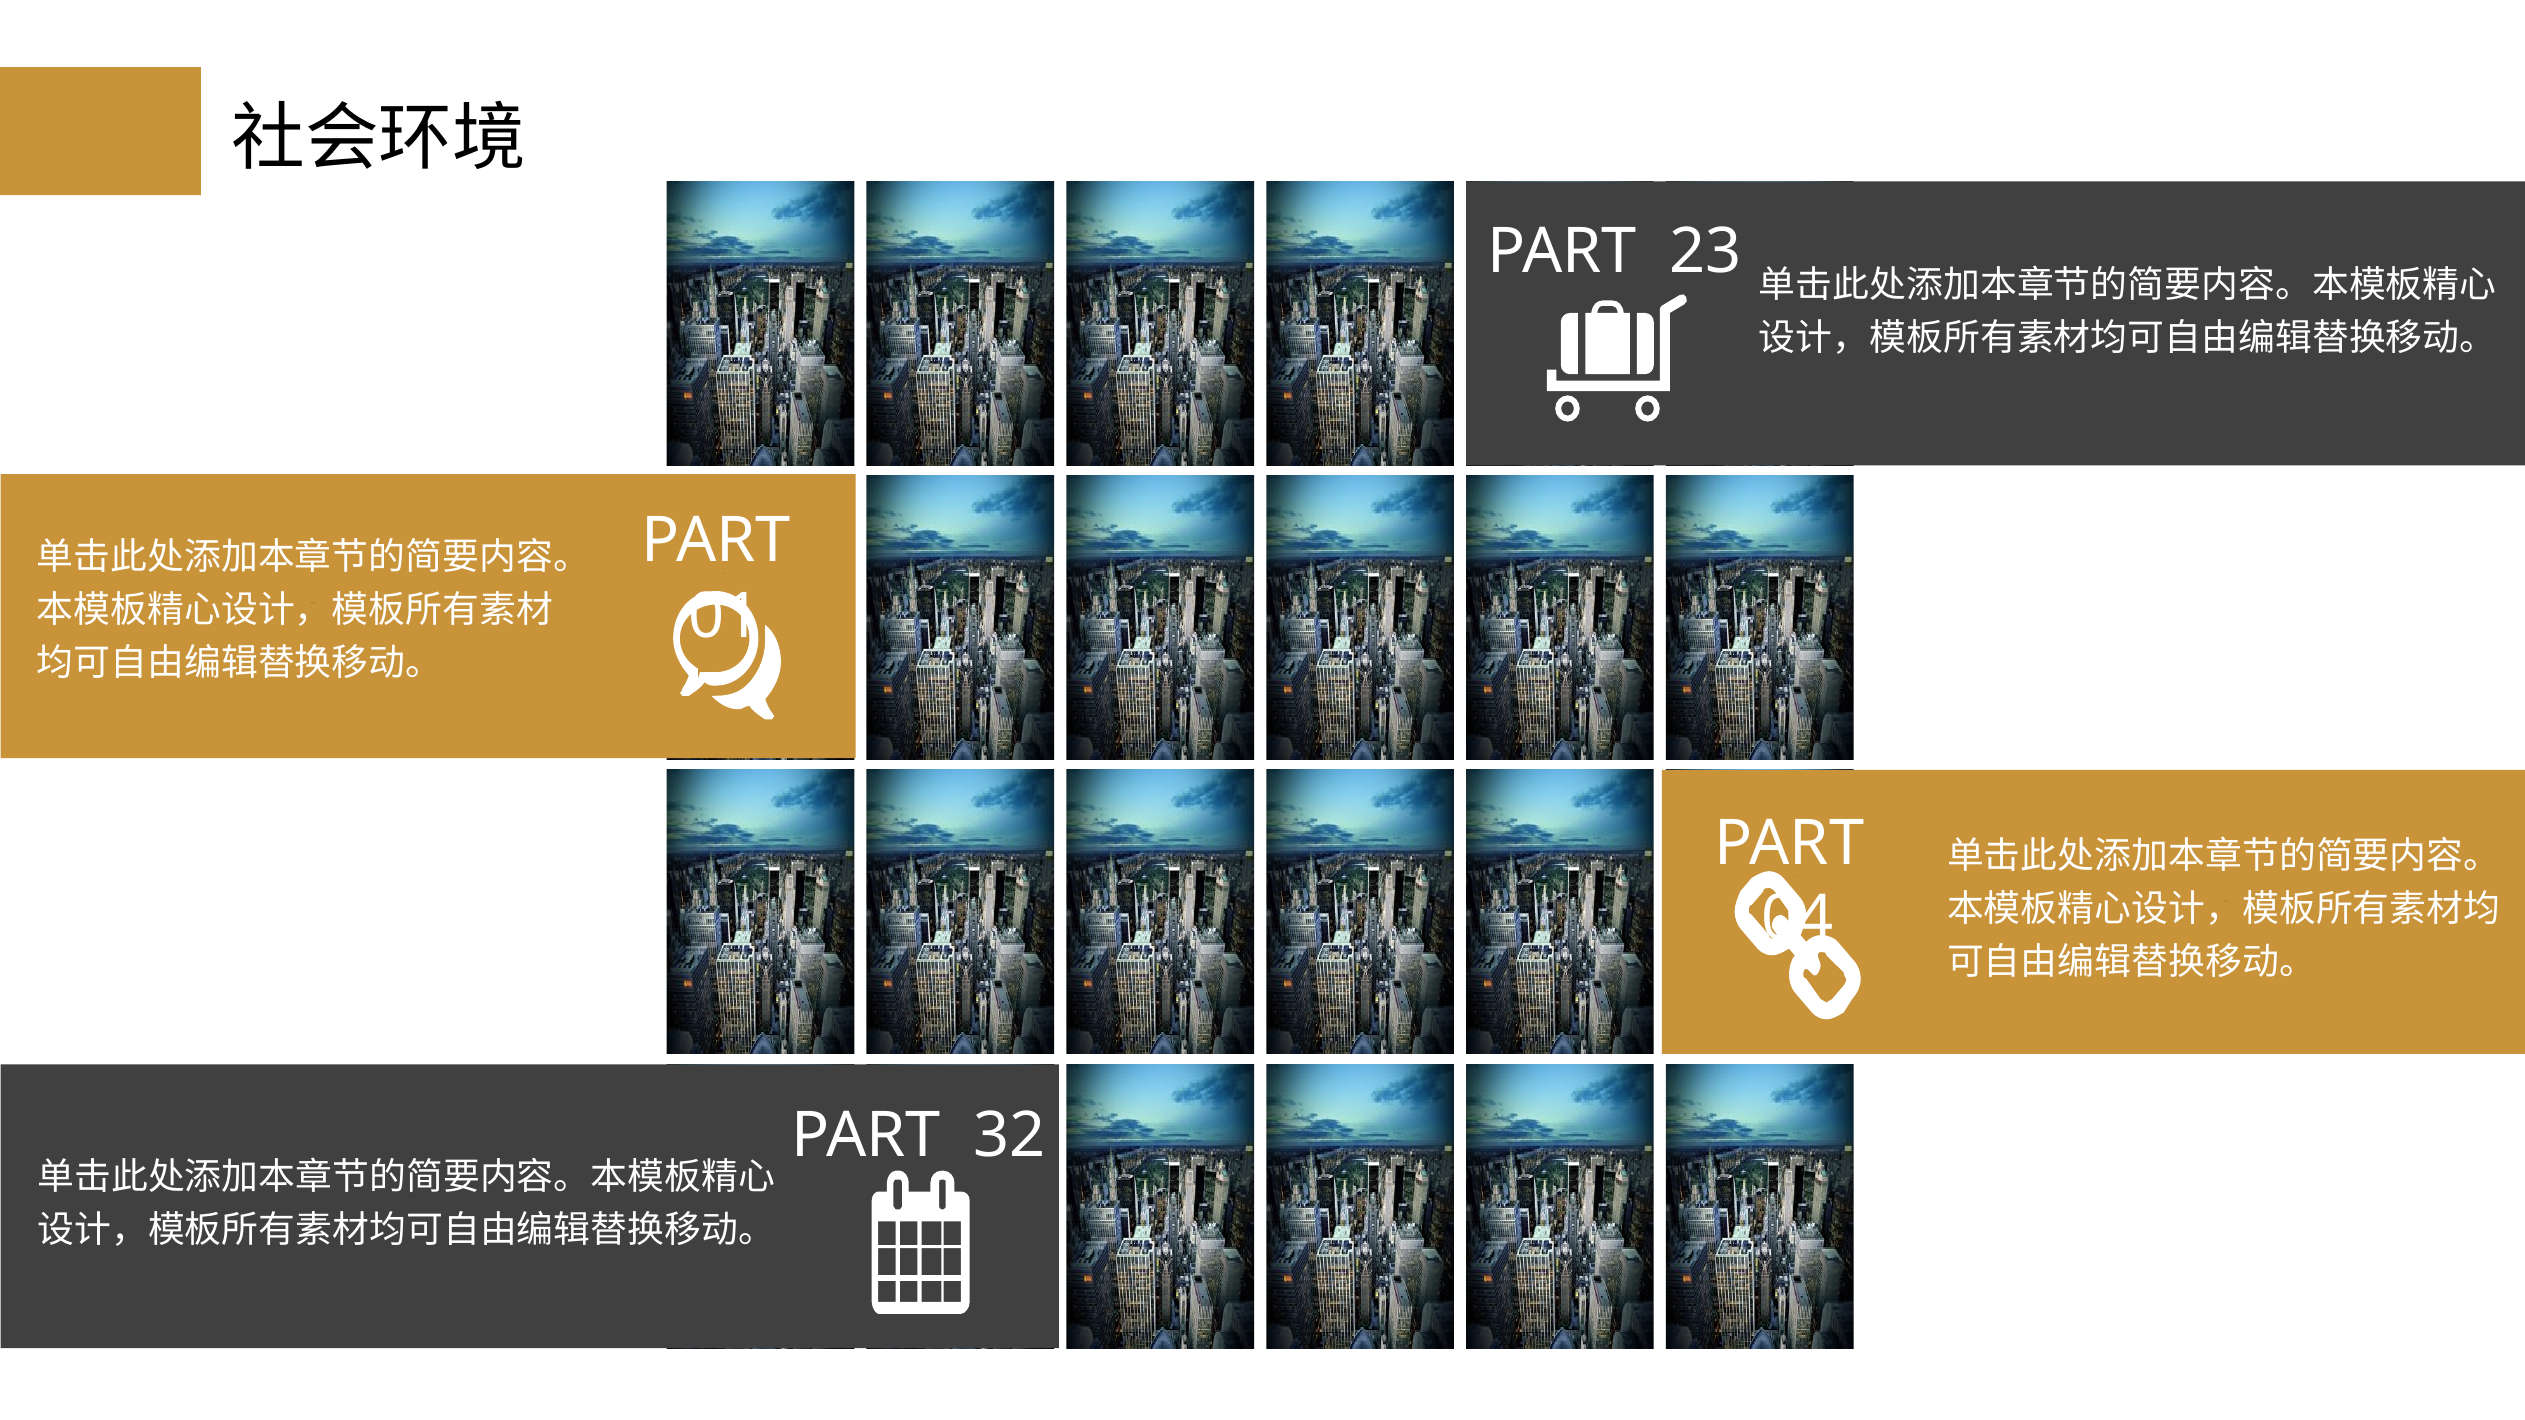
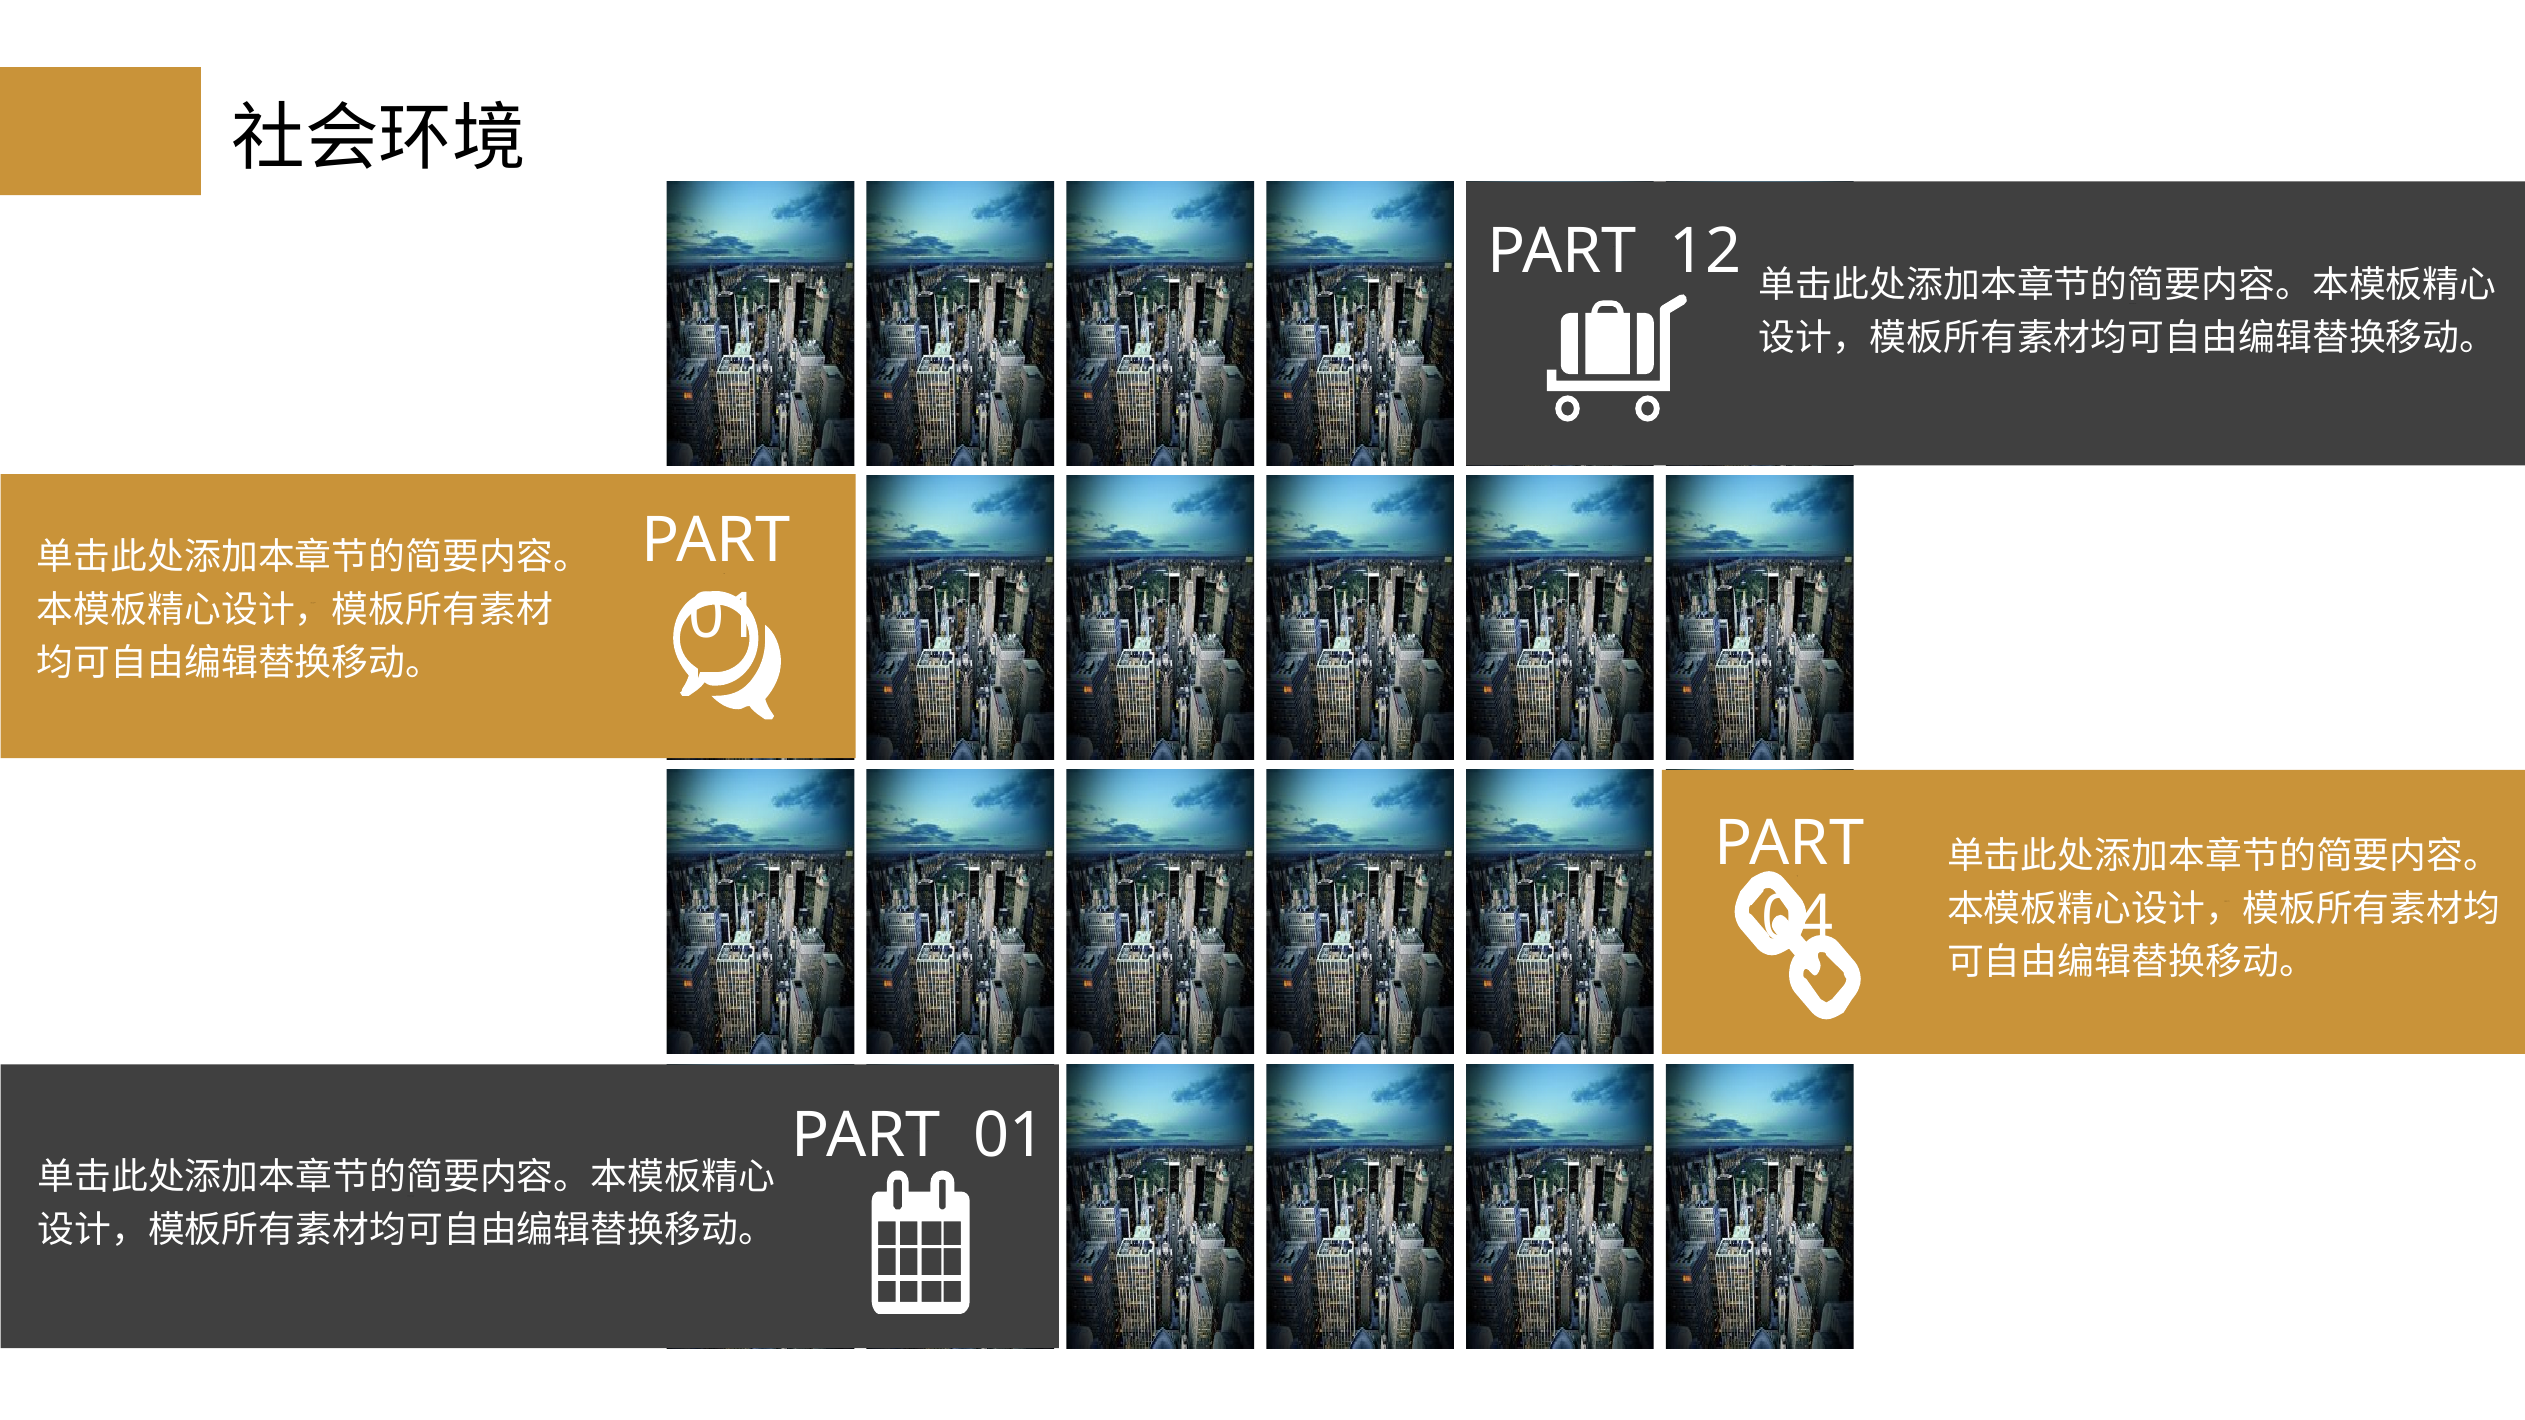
23: 23 -> 12 (1706, 251)
32: 32 -> 01 (1010, 1136)
